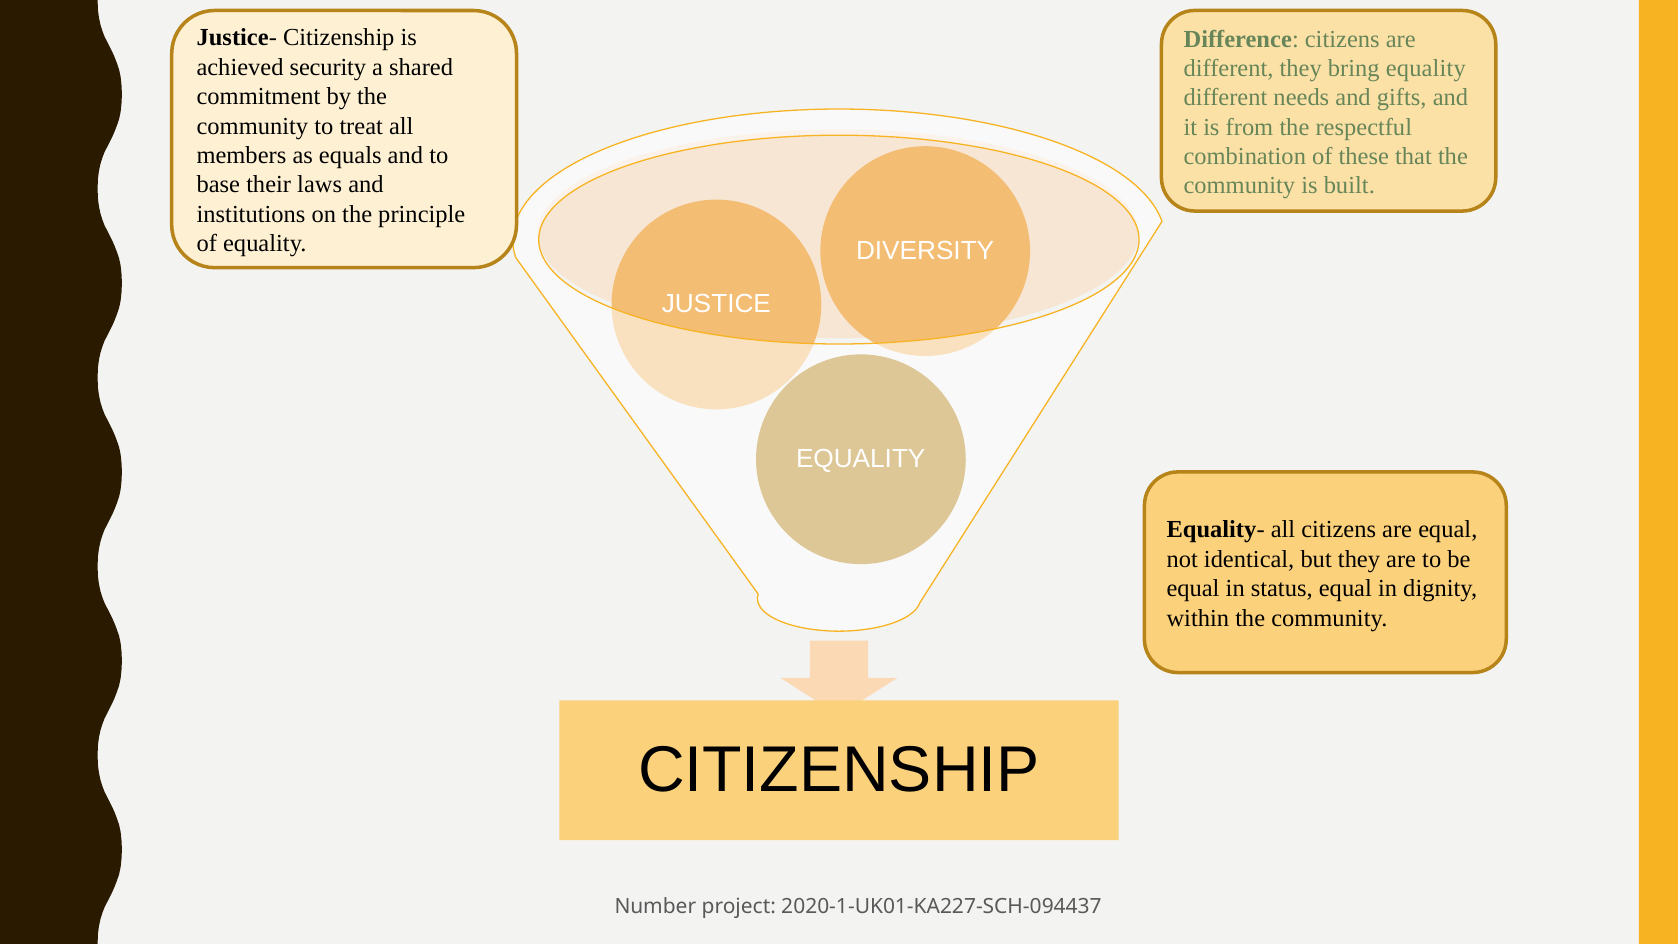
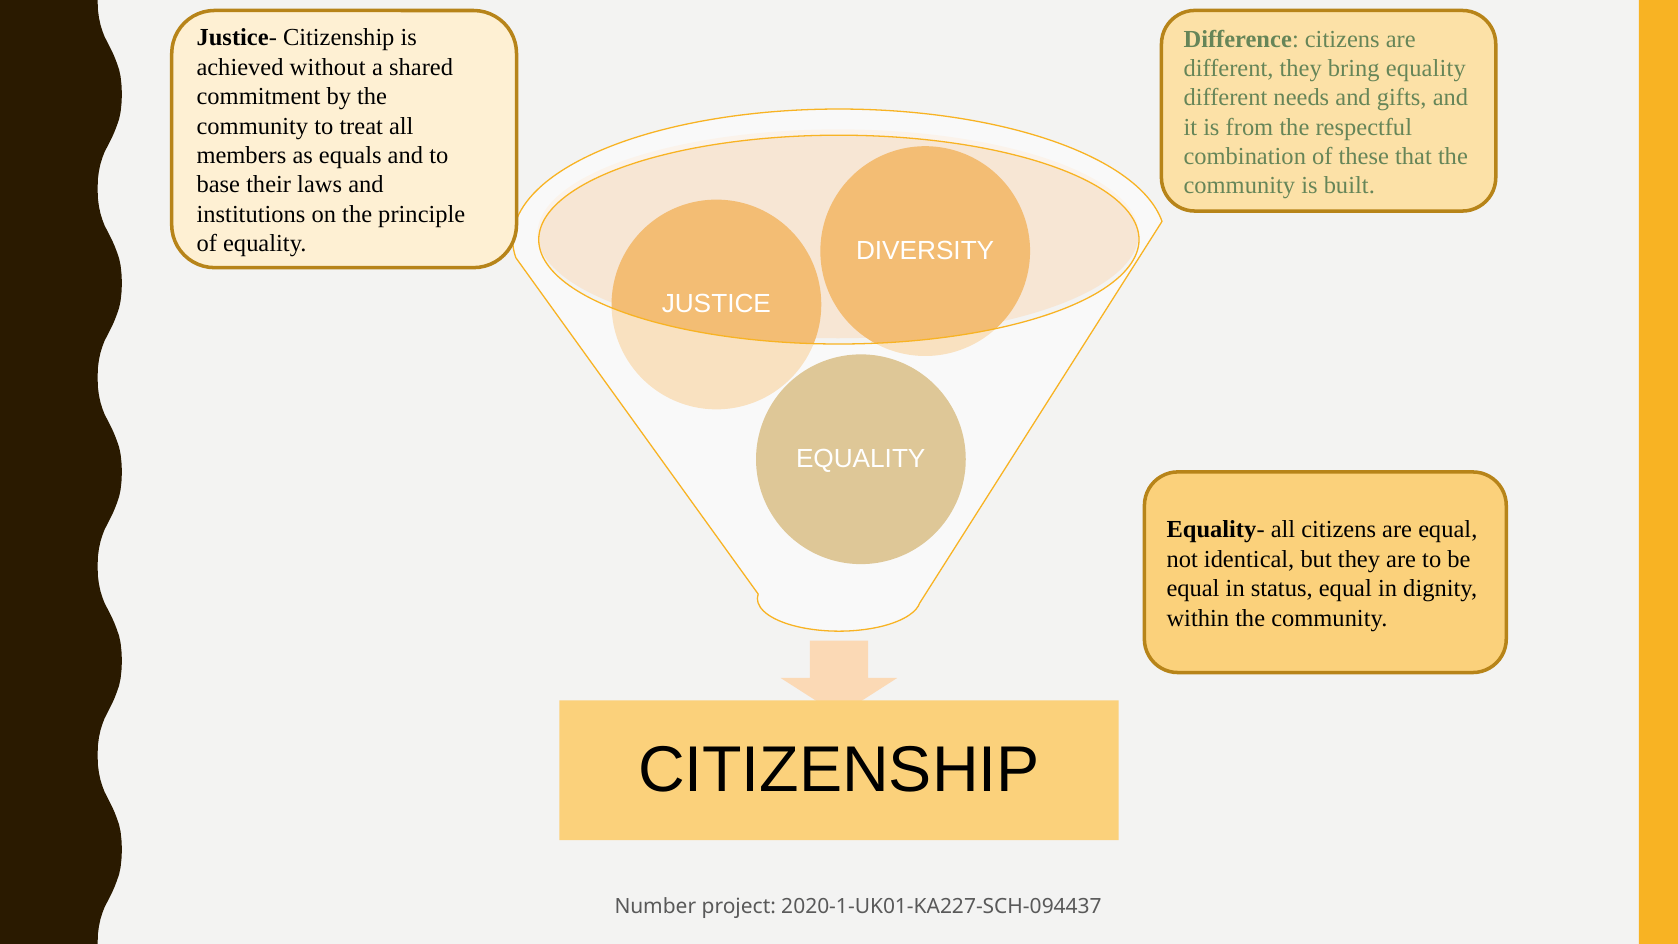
security: security -> without (328, 67)
